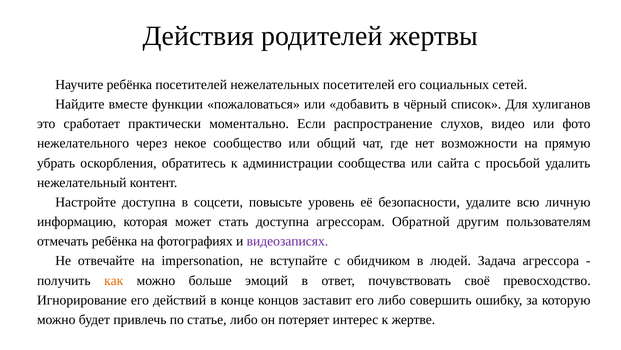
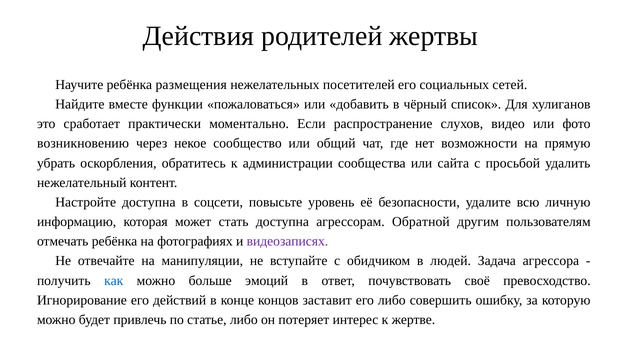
ребёнка посетителей: посетителей -> размещения (191, 85)
нежелательного: нежелательного -> возникновению (83, 143)
impersonation: impersonation -> манипуляции (202, 260)
как colour: orange -> blue (114, 280)
